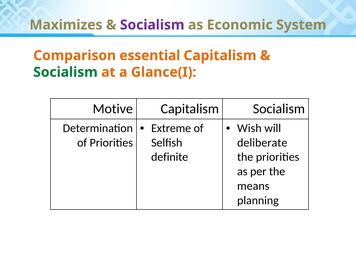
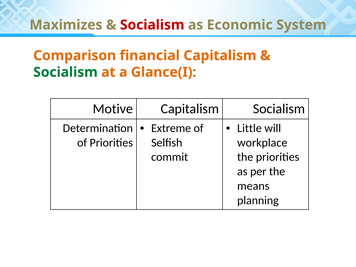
Socialism colour: purple -> red (152, 25)
essential: essential -> financial (150, 56)
Wish: Wish -> Little (249, 128)
deliberate: deliberate -> workplace (262, 143)
definite: definite -> commit (170, 157)
